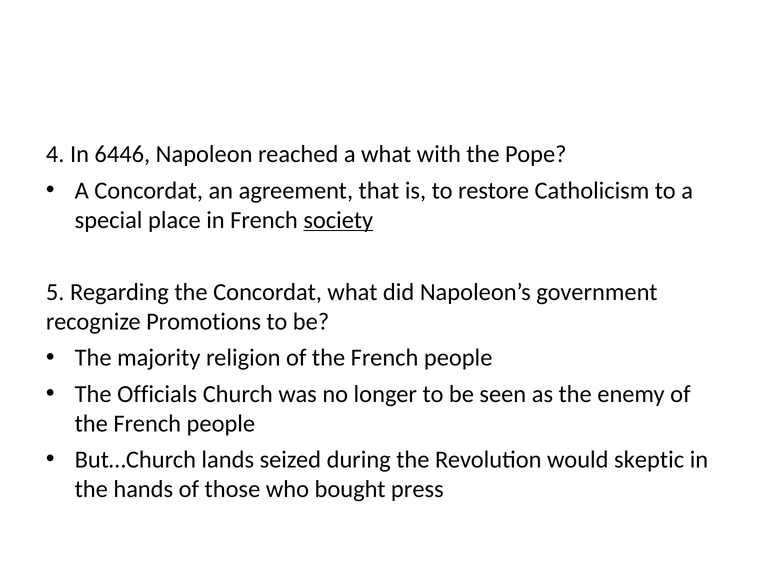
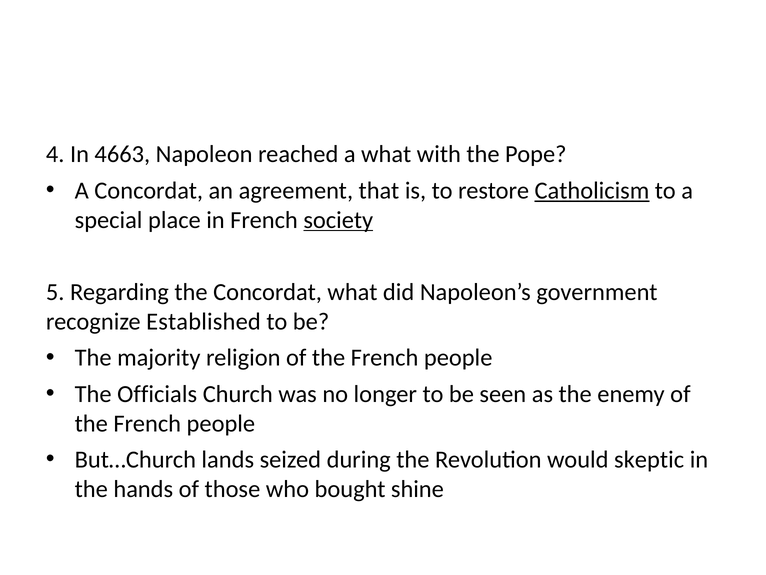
6446: 6446 -> 4663 (122, 154)
Catholicism underline: none -> present (592, 190)
Promotions: Promotions -> Established (203, 321)
press: press -> shine (417, 489)
